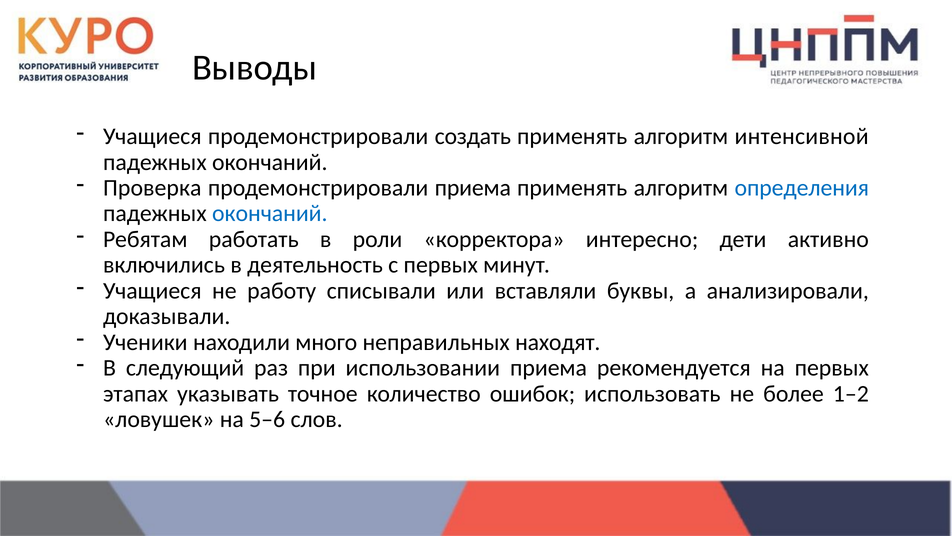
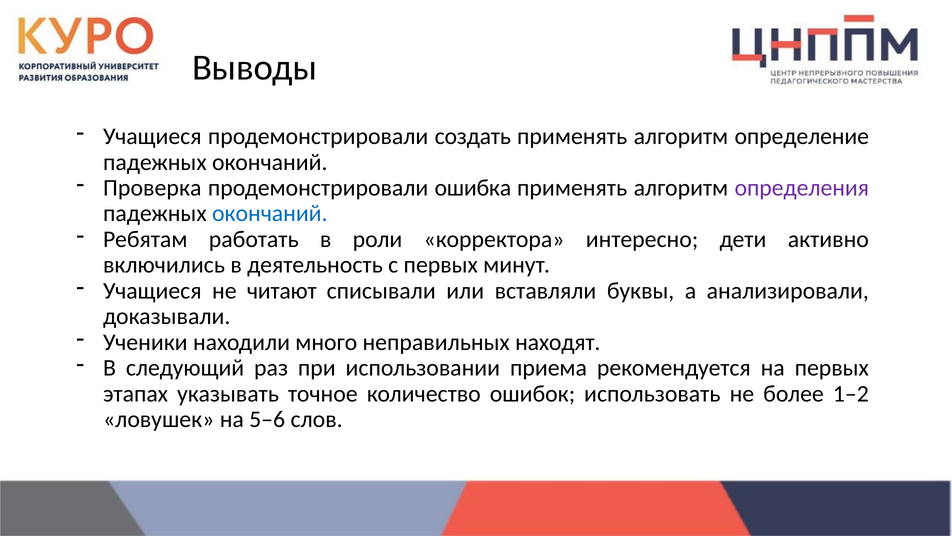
интенсивной: интенсивной -> определение (802, 136)
продемонстрировали приема: приема -> ошибка (473, 188)
определения colour: blue -> purple (802, 188)
работу: работу -> читают (282, 291)
